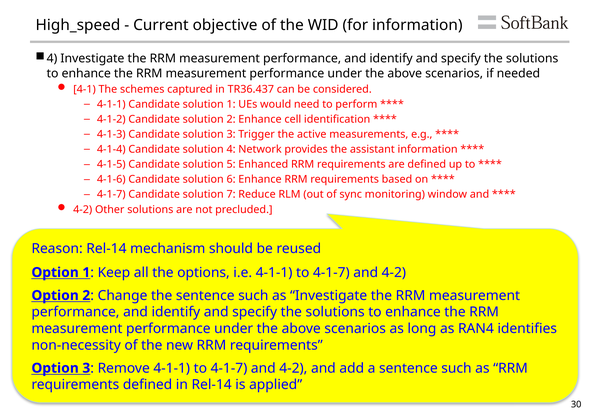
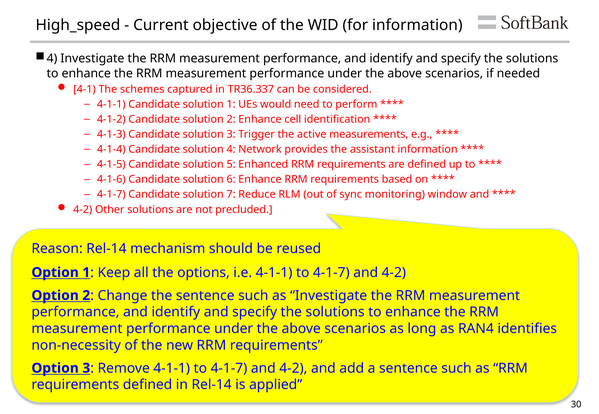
TR36.437: TR36.437 -> TR36.337 (251, 89)
